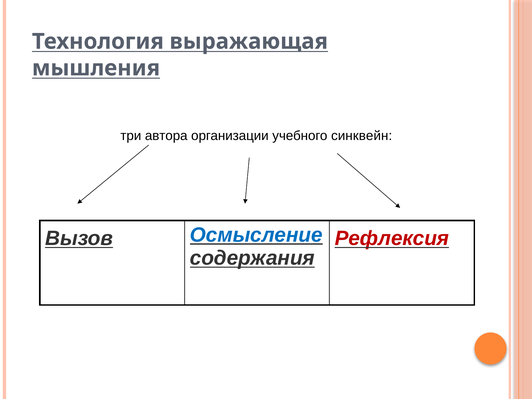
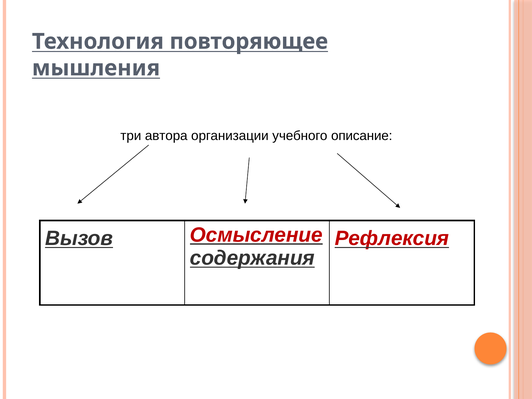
выражающая: выражающая -> повторяющее (249, 41)
синквейн: синквейн -> описание (362, 136)
Осмысление colour: blue -> red (256, 235)
